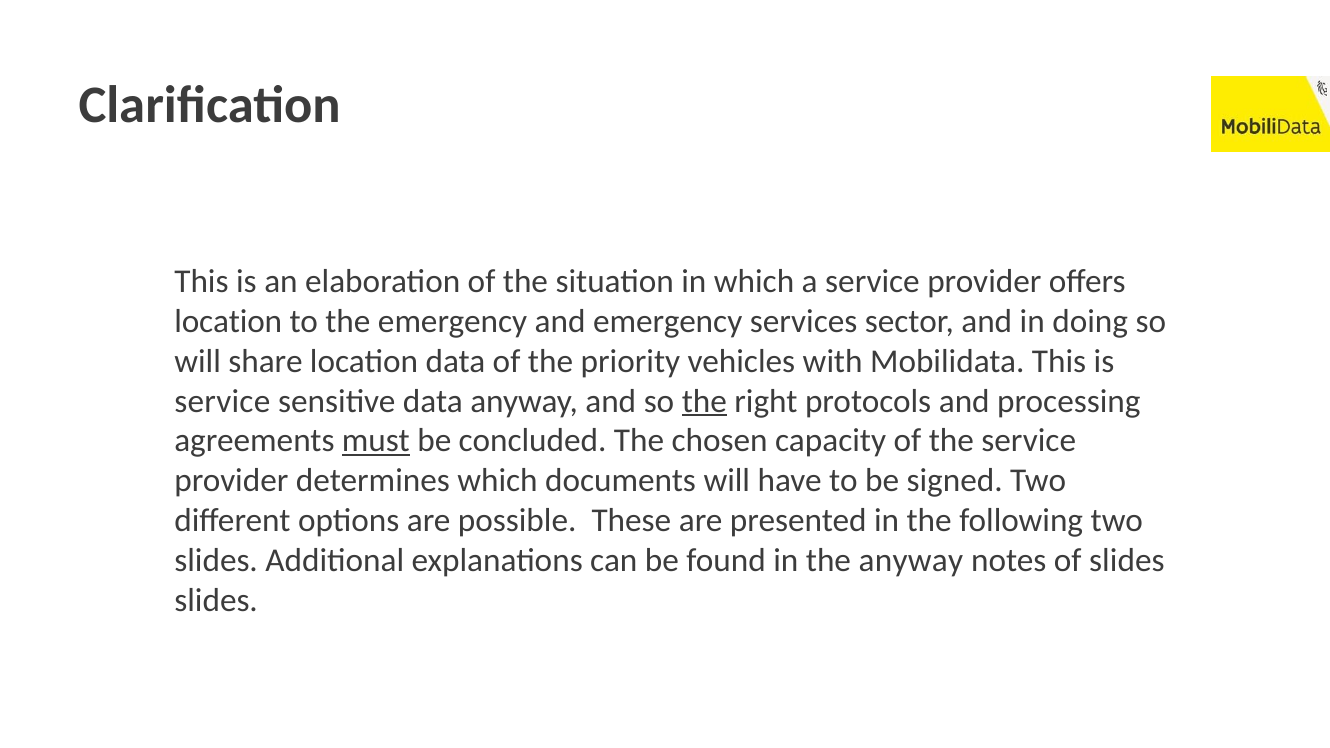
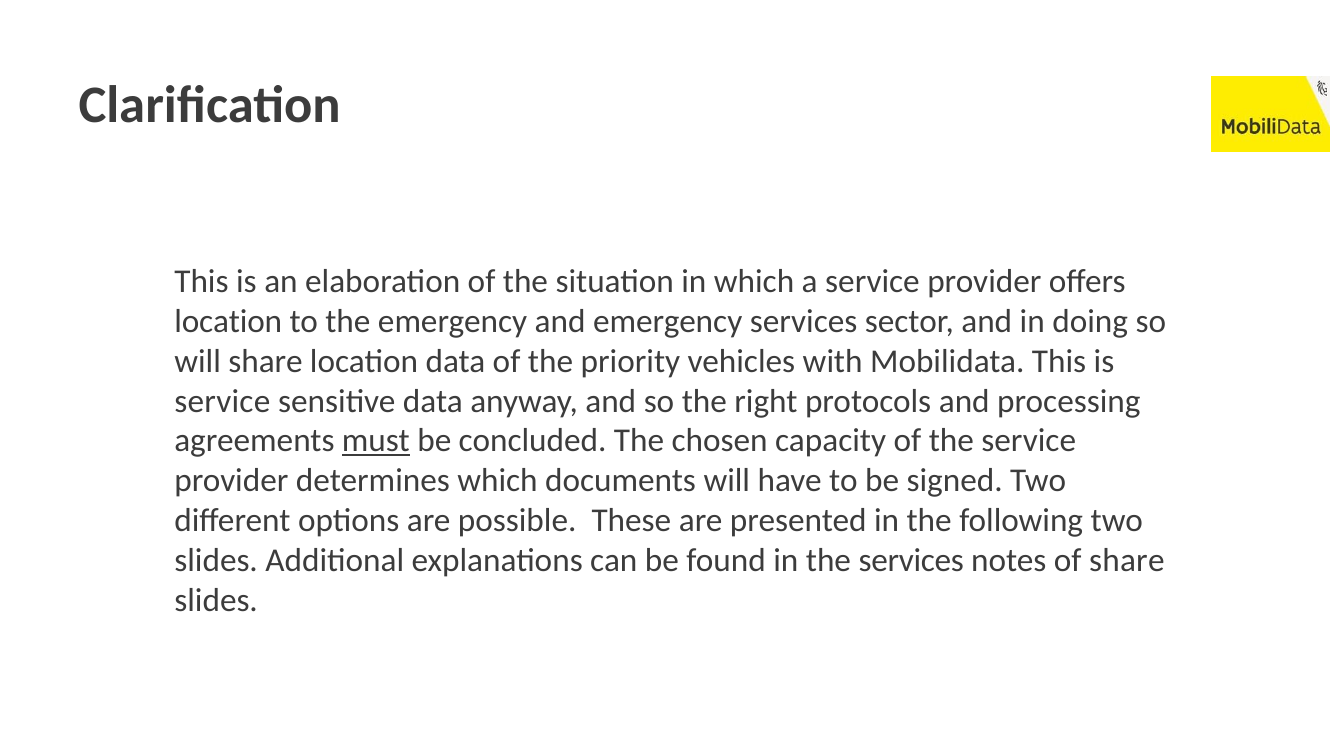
the underline: present -> none (704, 401)
the anyway: anyway -> services (911, 561)
of slides: slides -> share (1127, 561)
